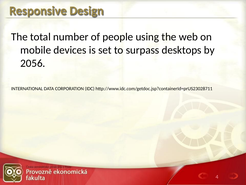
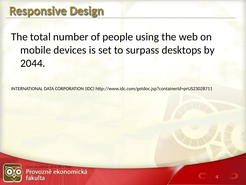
2056: 2056 -> 2044 (33, 63)
